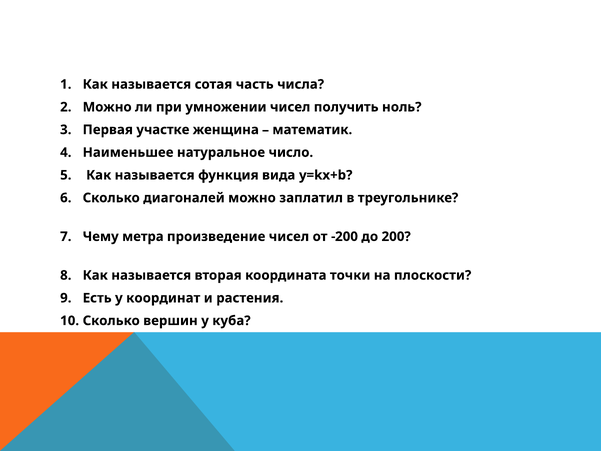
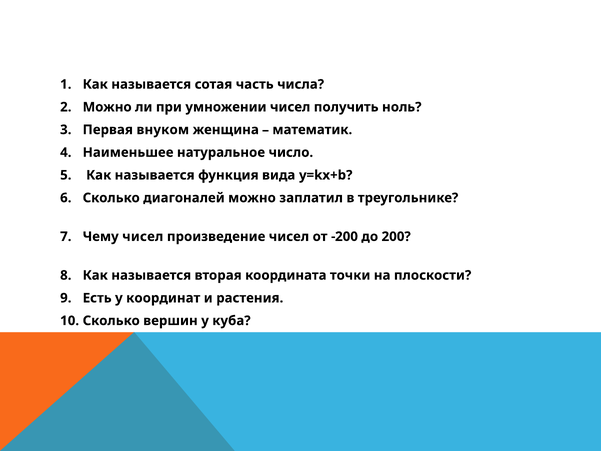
участке: участке -> внуком (163, 130)
Чему метра: метра -> чисел (143, 236)
